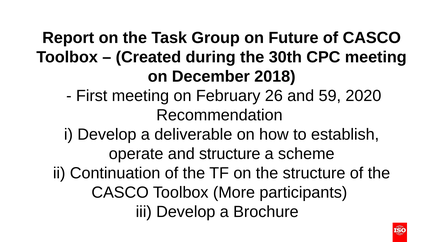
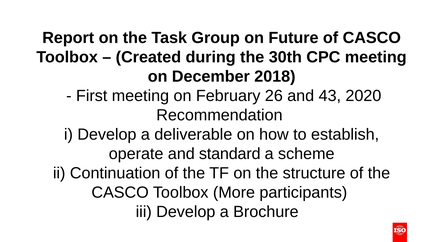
59: 59 -> 43 (330, 96)
and structure: structure -> standard (230, 154)
